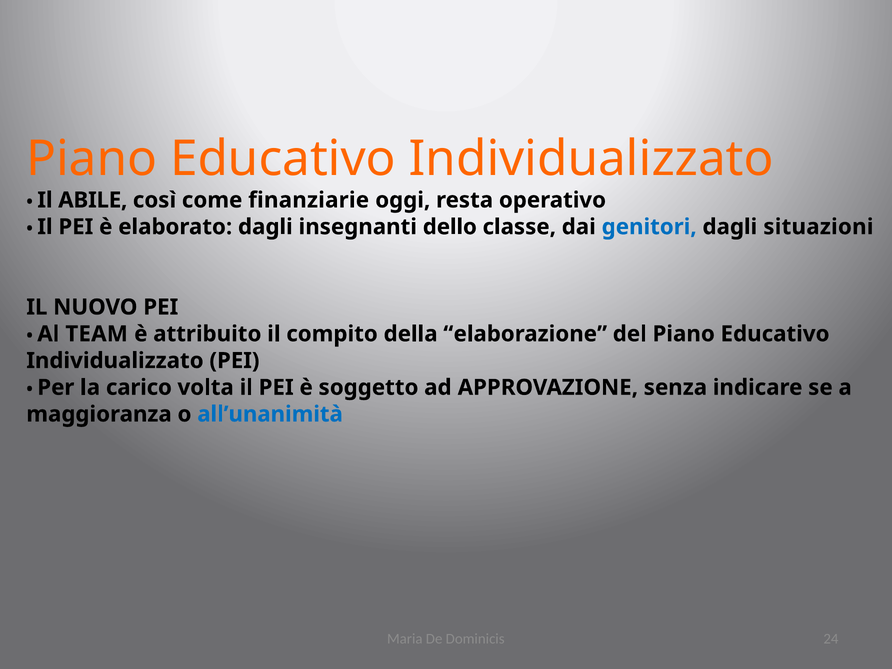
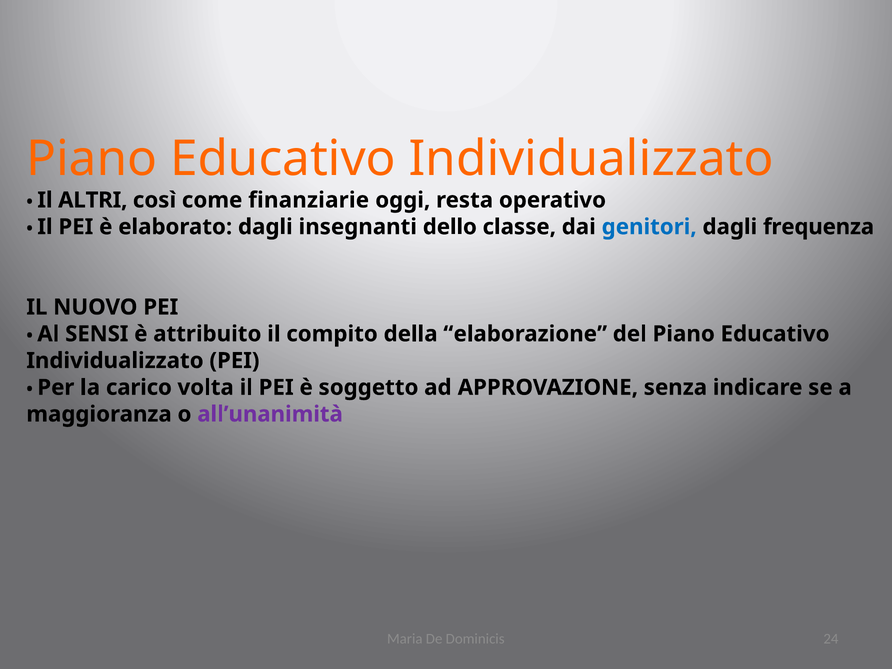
ABILE: ABILE -> ALTRI (93, 200)
situazioni: situazioni -> frequenza (819, 227)
TEAM: TEAM -> SENSI (97, 334)
all’unanimità colour: blue -> purple (270, 414)
